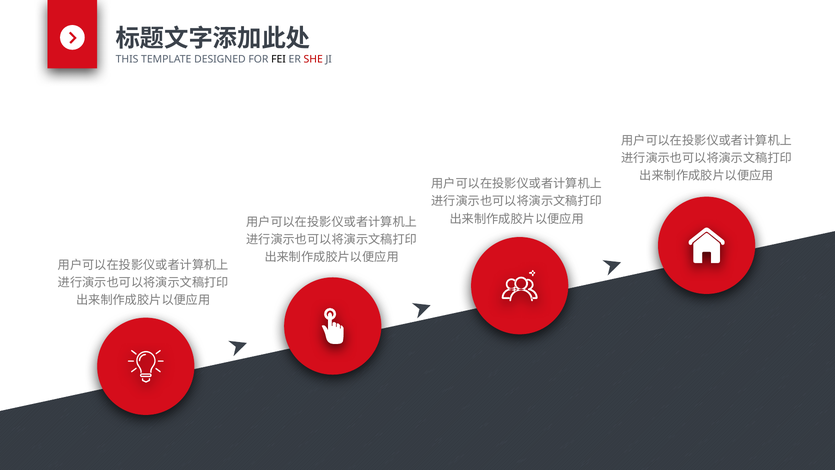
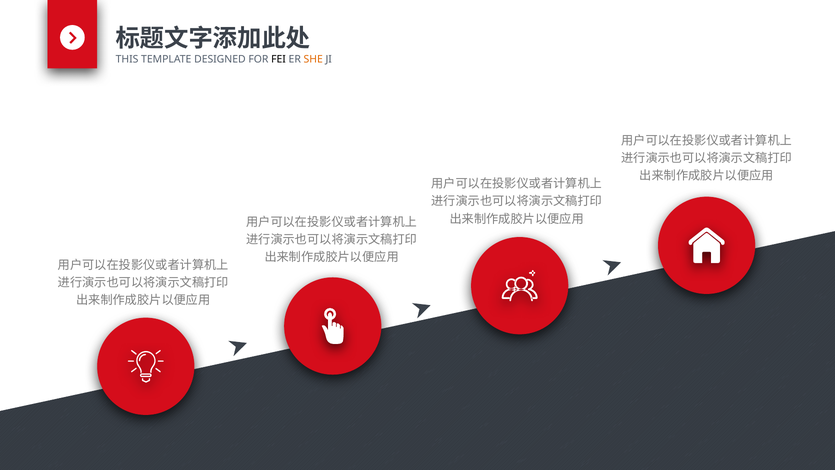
SHE colour: red -> orange (313, 59)
